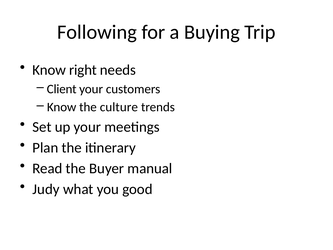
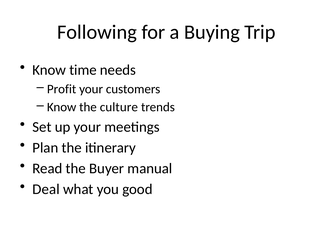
right: right -> time (83, 70)
Client: Client -> Profit (62, 89)
Judy: Judy -> Deal (46, 189)
